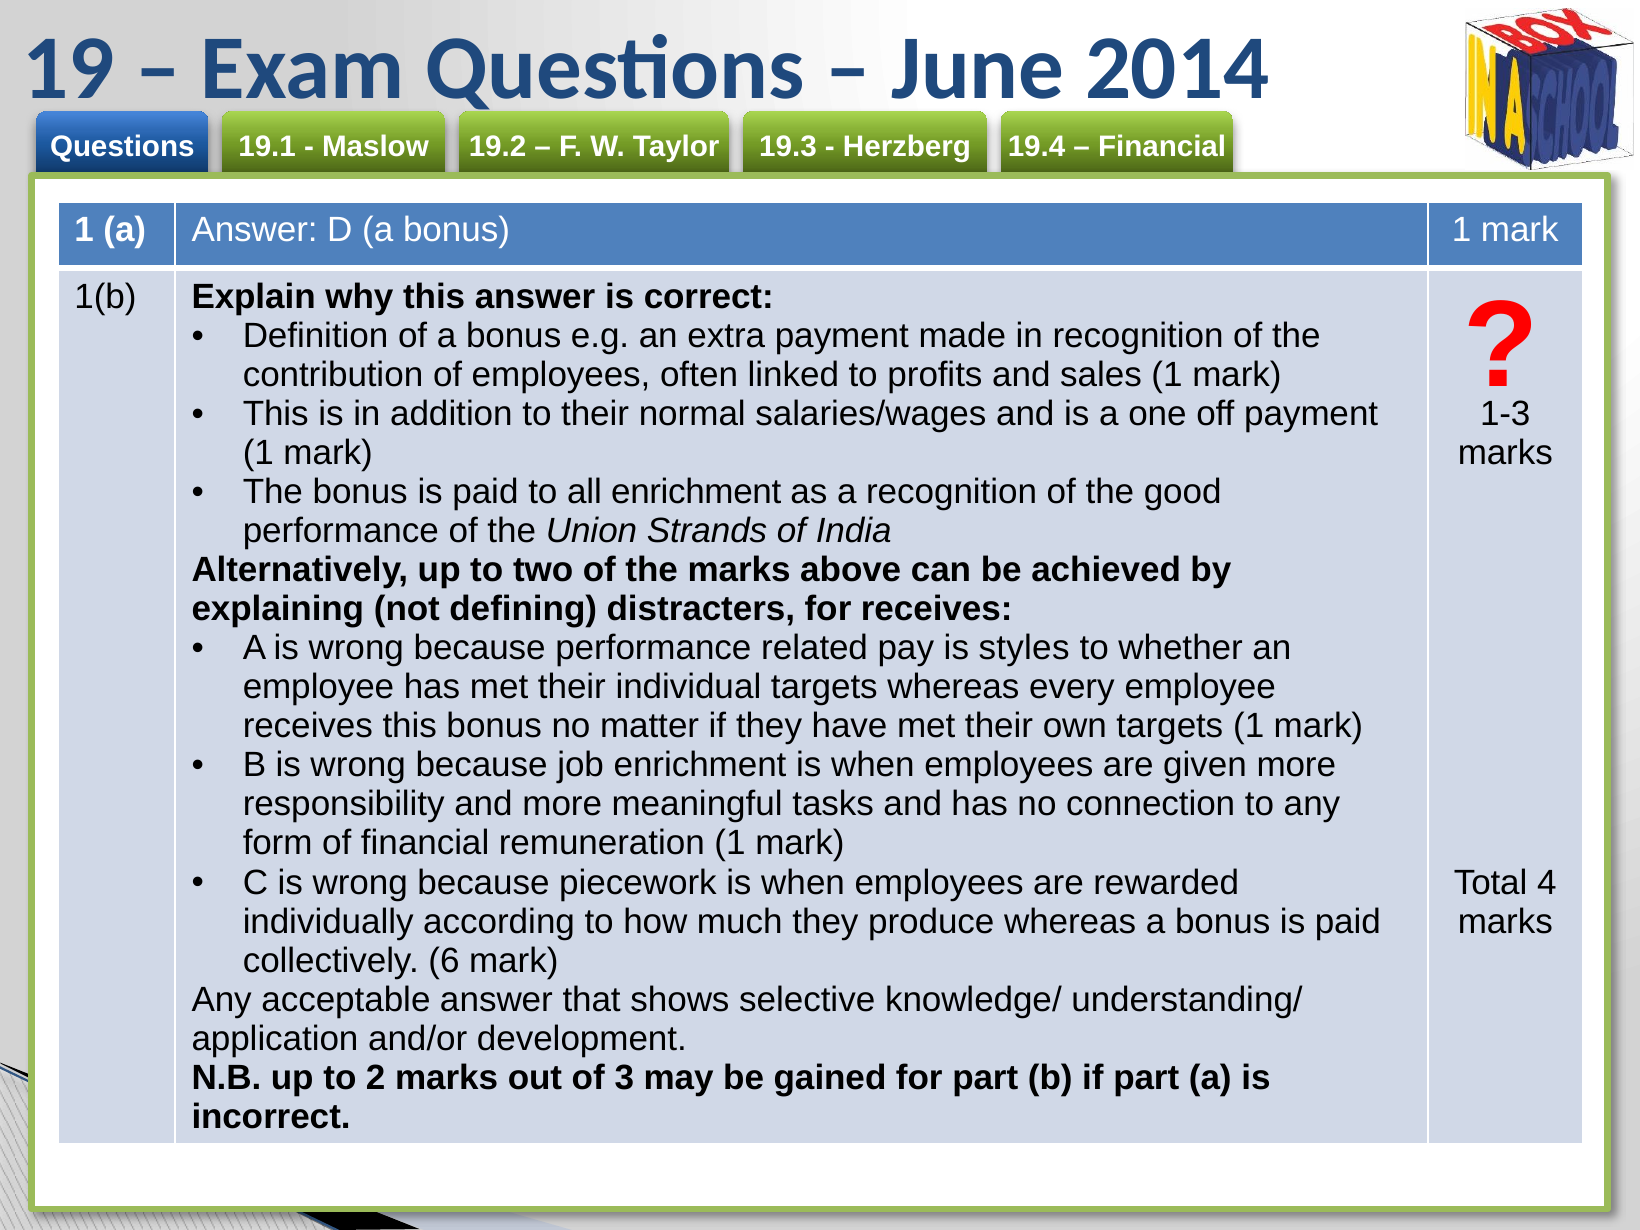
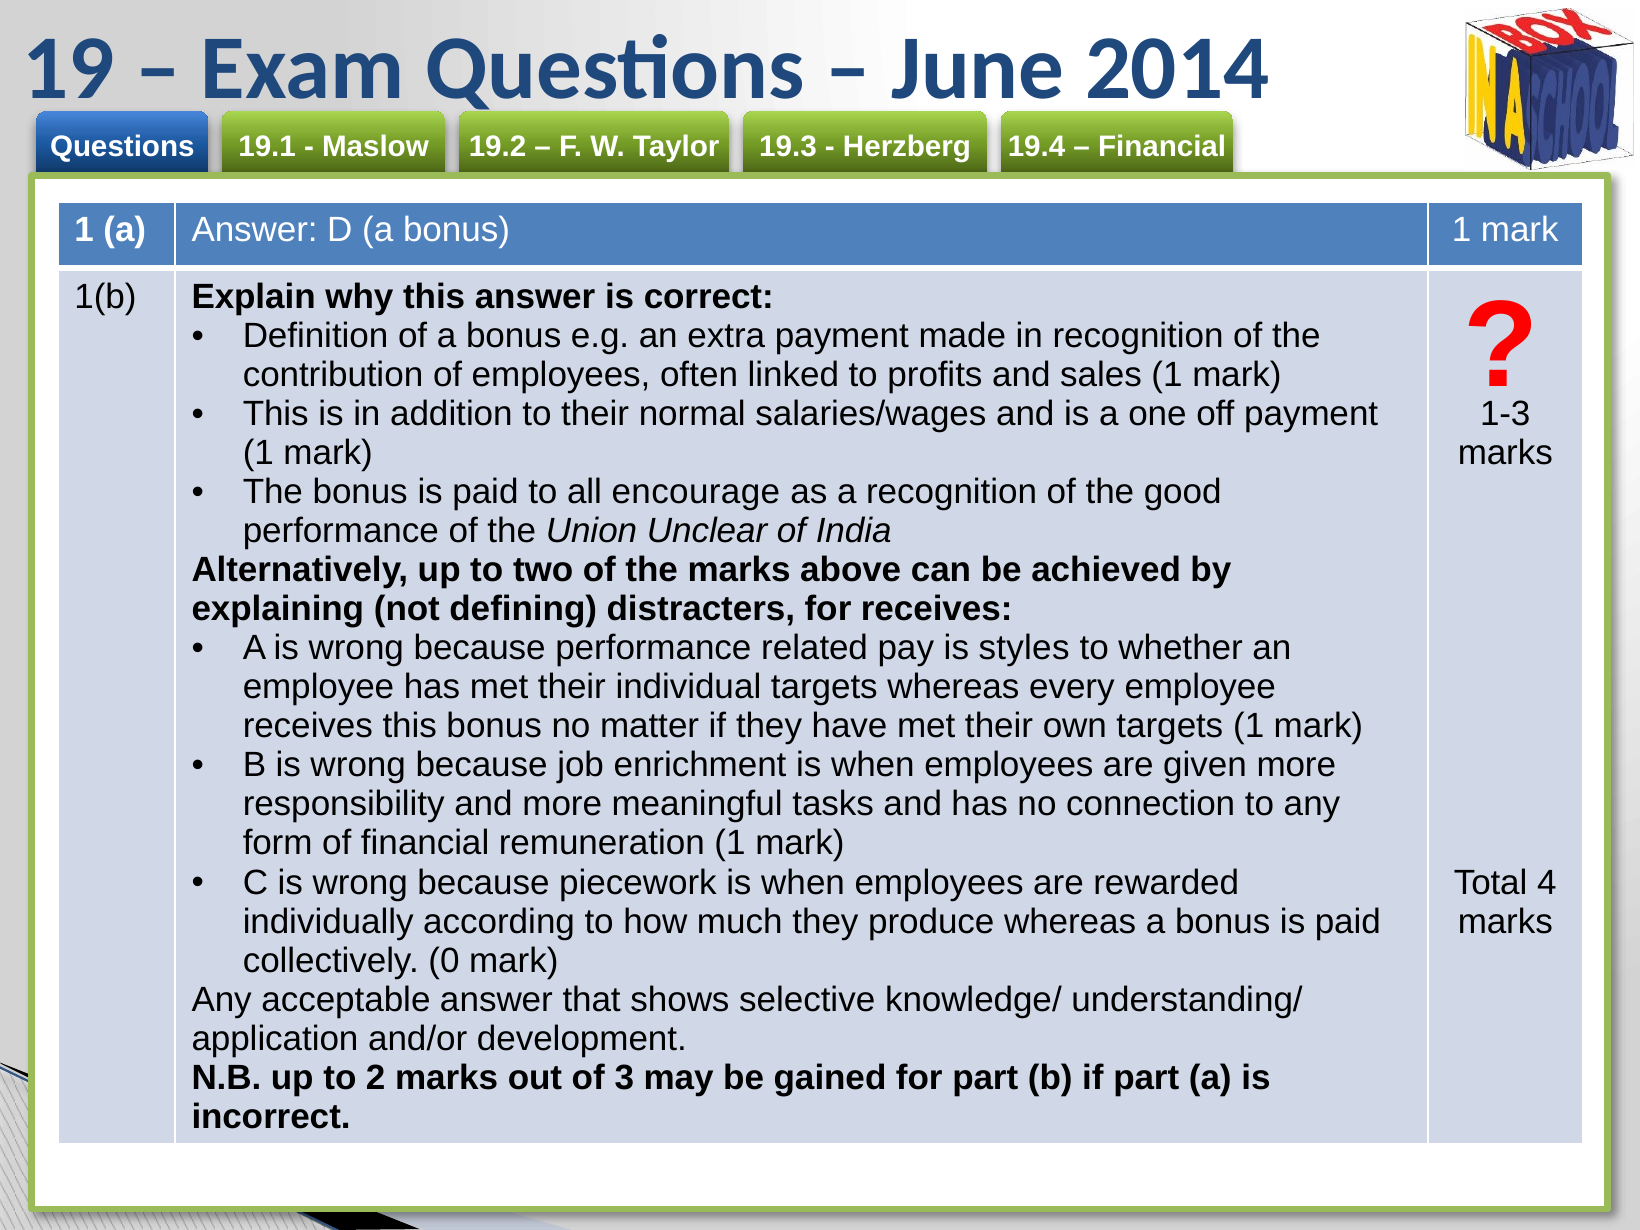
all enrichment: enrichment -> encourage (696, 492)
Strands: Strands -> Unclear (707, 531)
6: 6 -> 0 (444, 961)
